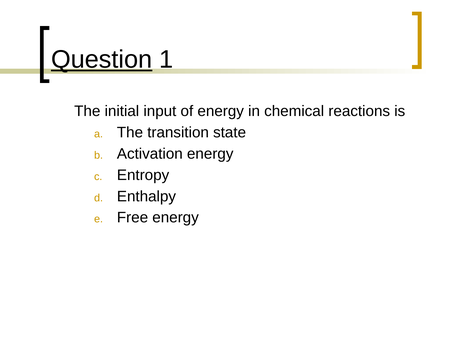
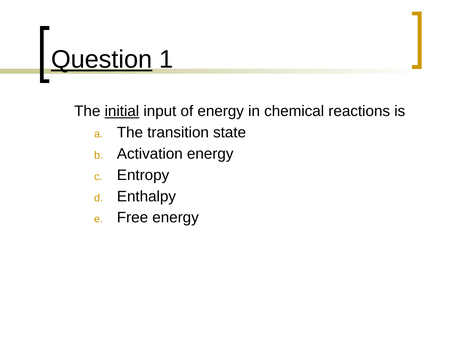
initial underline: none -> present (122, 111)
